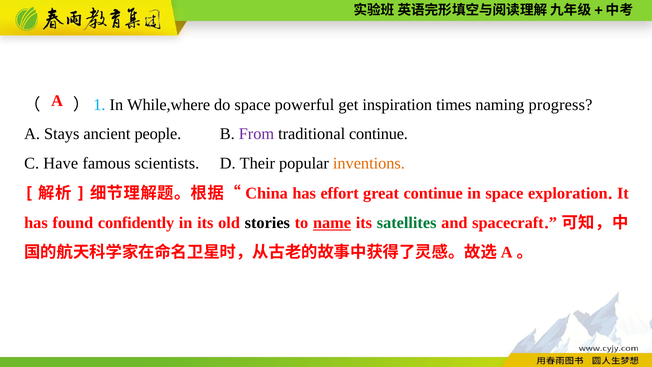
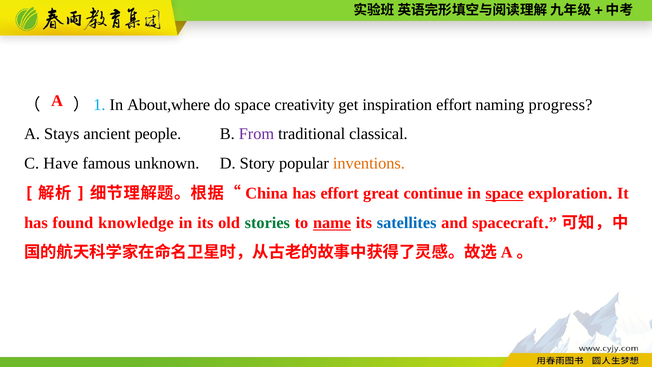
While,where: While,where -> About,where (169, 105)
powerful: powerful -> creativity (305, 105)
inspiration times: times -> effort (454, 105)
traditional continue: continue -> classical (378, 134)
scientists: scientists -> unknown (167, 163)
Their: Their -> Story (257, 163)
space underline: none -> present (504, 193)
confidently: confidently -> knowledge (136, 223)
stories colour: black -> green (267, 223)
satellites colour: green -> blue (407, 223)
